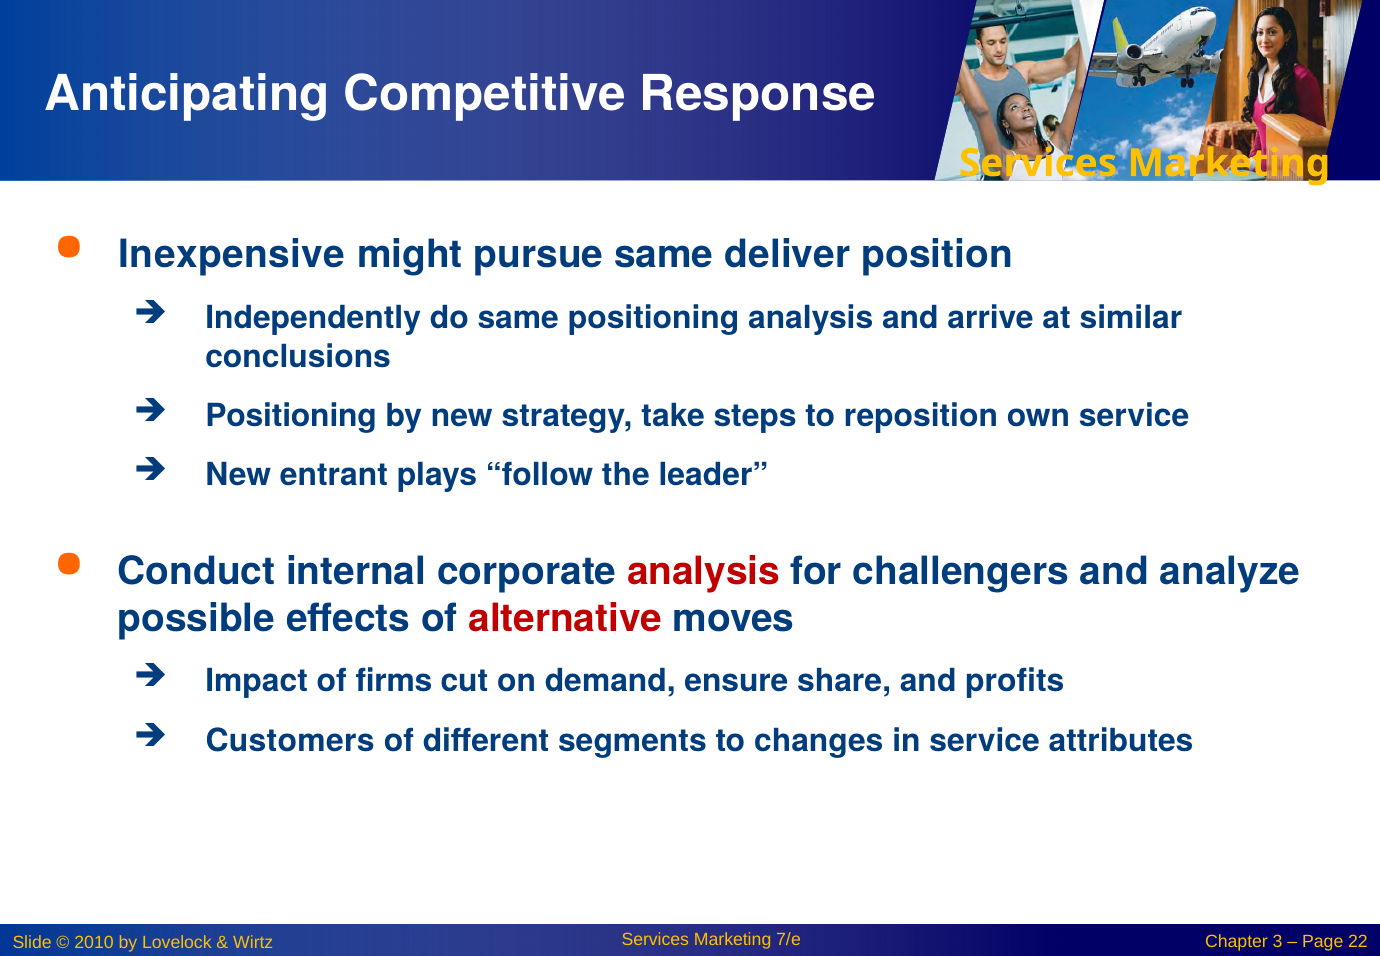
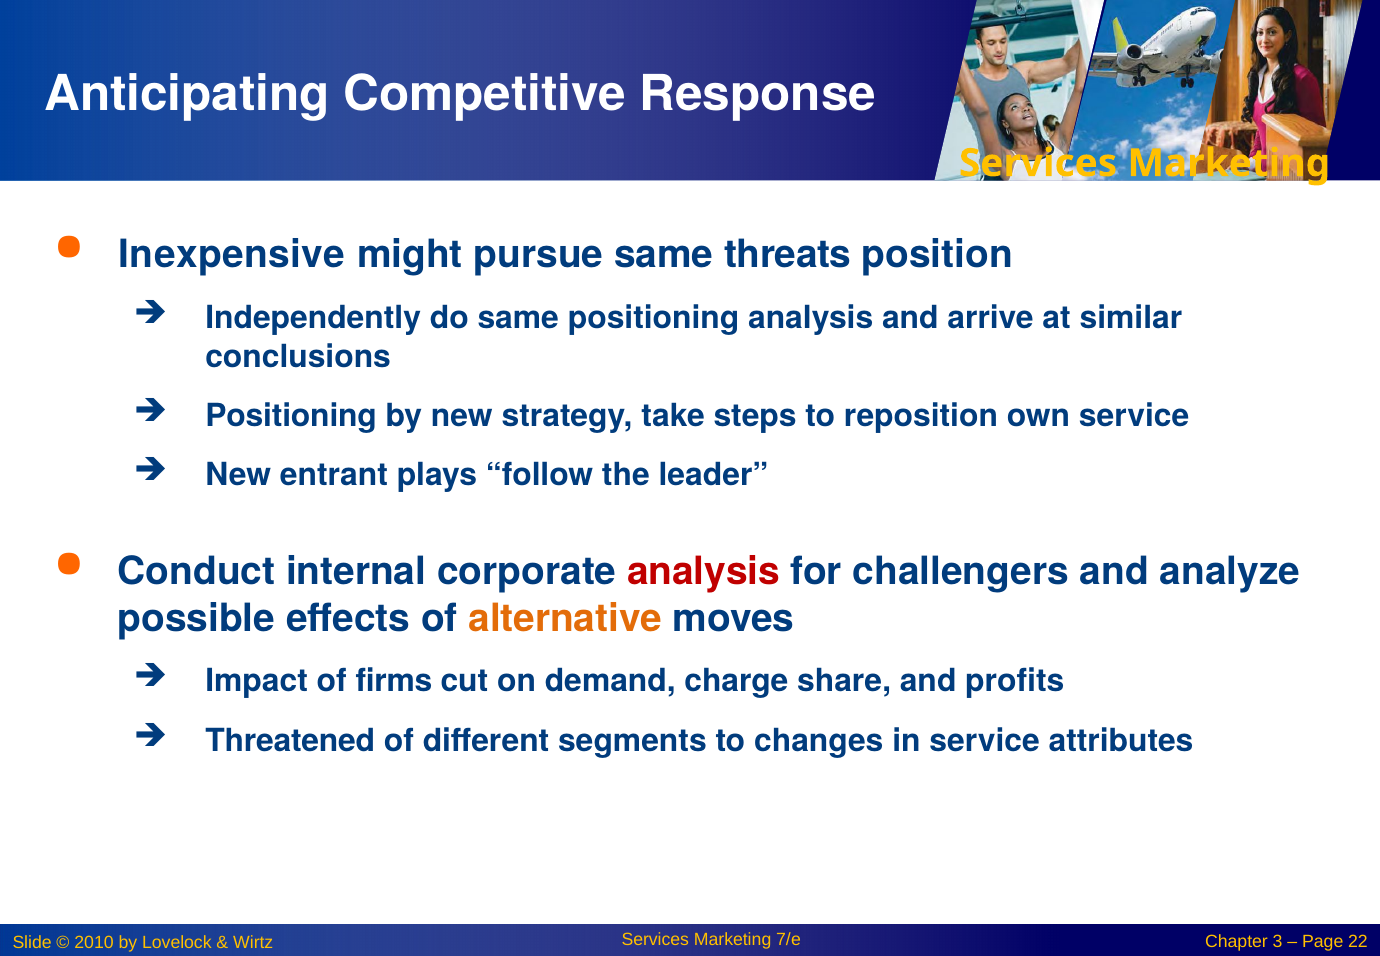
deliver: deliver -> threats (788, 255)
alternative colour: red -> orange (565, 618)
ensure: ensure -> charge (736, 681)
Customers: Customers -> Threatened (290, 741)
